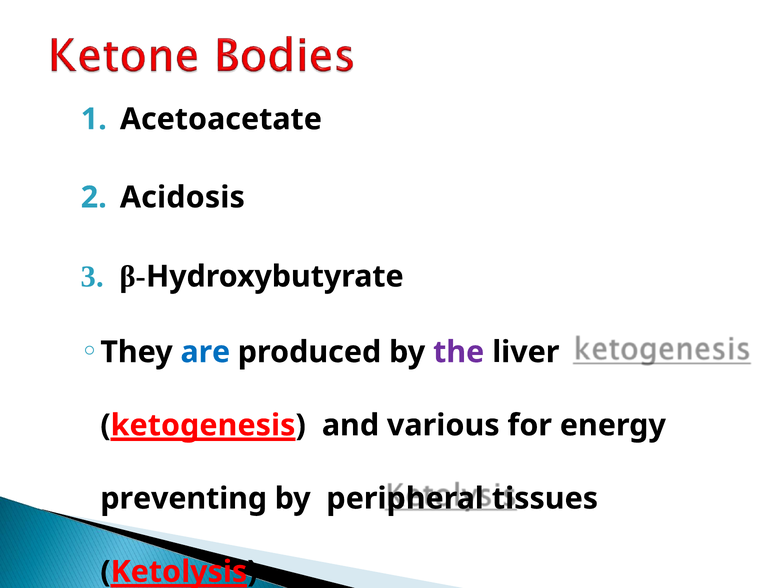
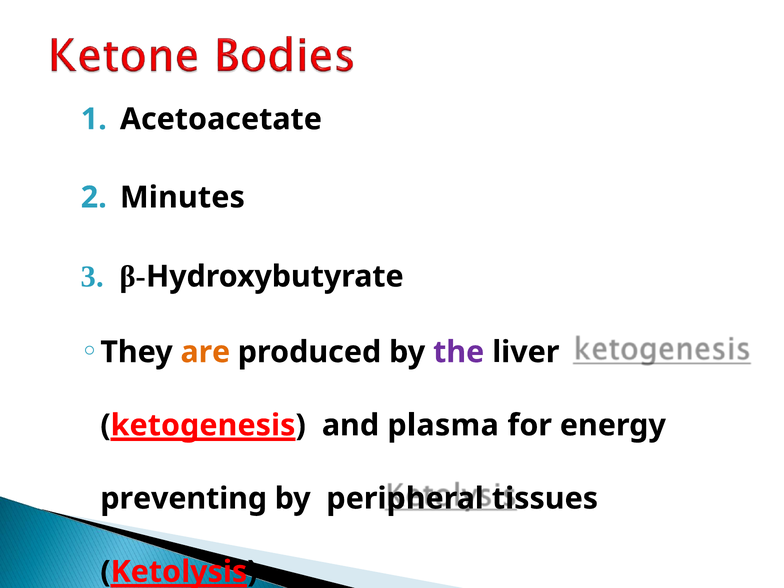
Acidosis: Acidosis -> Minutes (182, 197)
are colour: blue -> orange (205, 352)
various: various -> plasma (443, 425)
